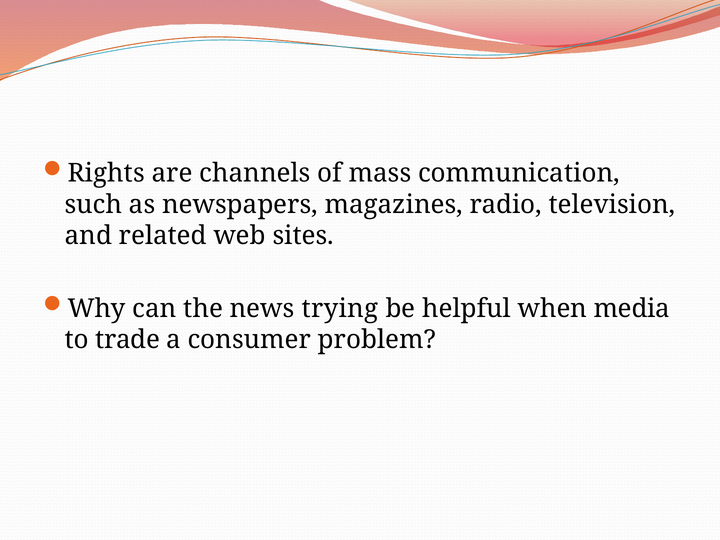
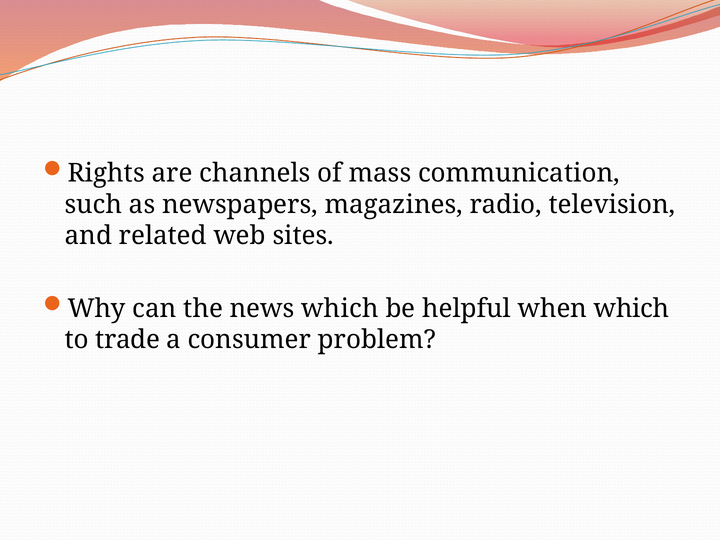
news trying: trying -> which (340, 308)
when media: media -> which (632, 308)
